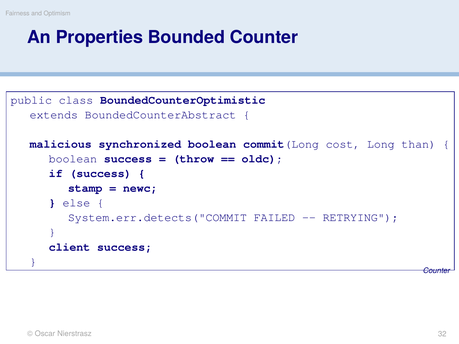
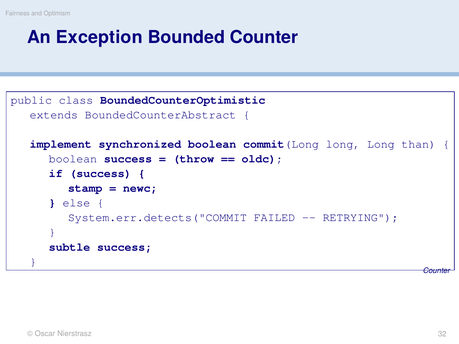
Properties: Properties -> Exception (99, 37)
malicious: malicious -> implement (61, 144)
commit(Long cost: cost -> long (343, 144)
client: client -> subtle (69, 247)
